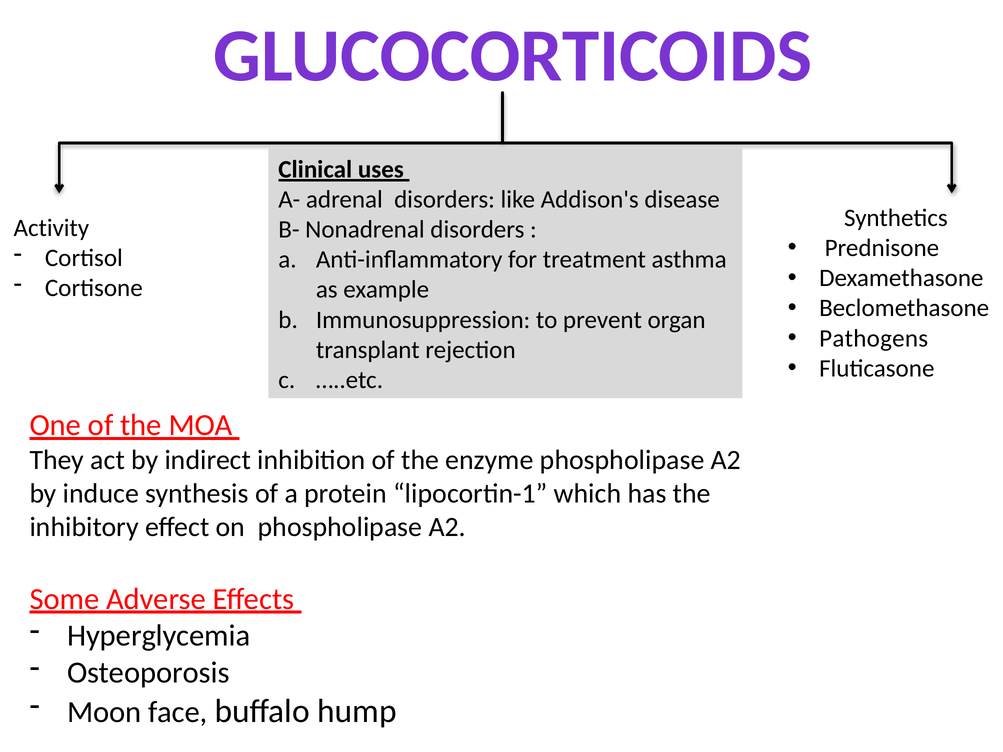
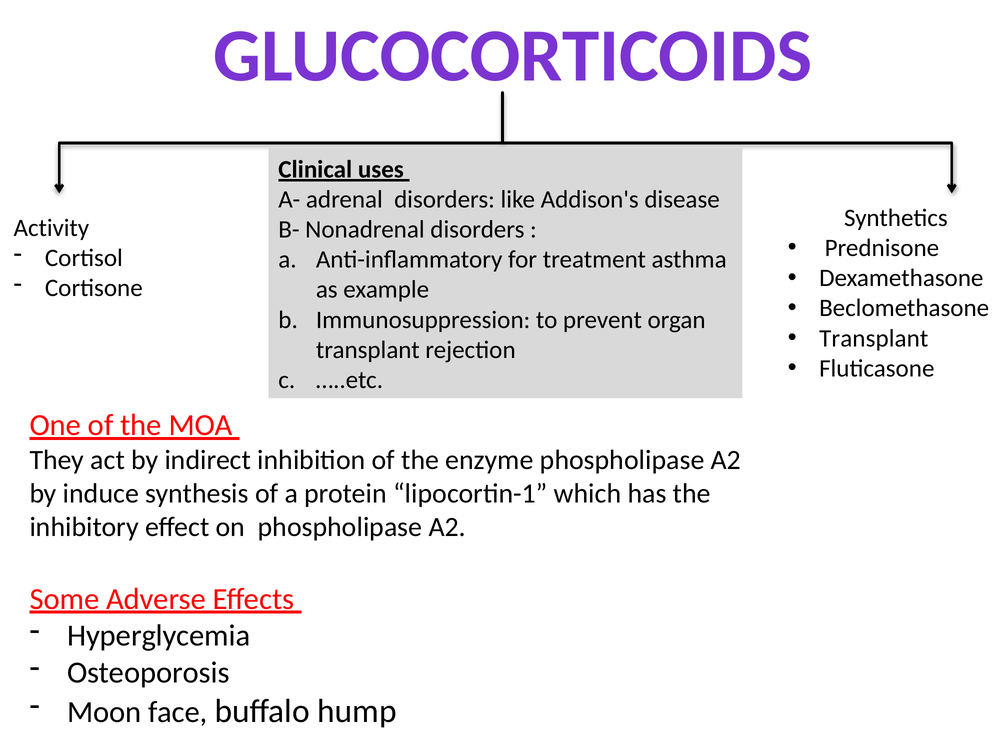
Pathogens: Pathogens -> Transplant (874, 338)
